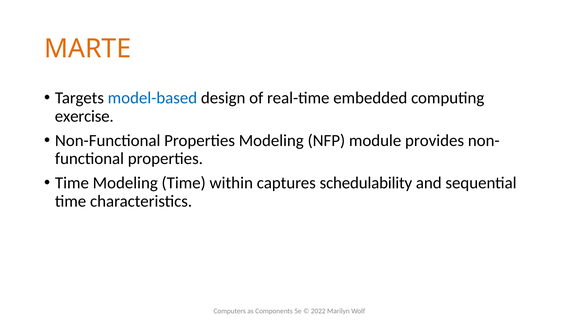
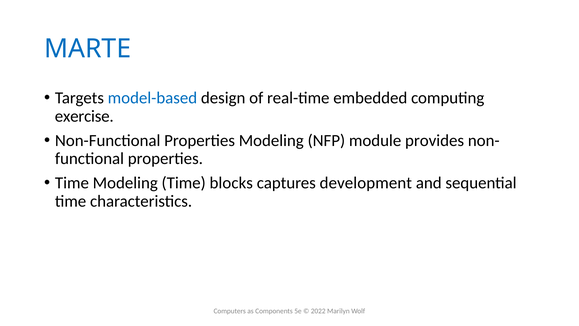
MARTE colour: orange -> blue (88, 49)
within: within -> blocks (231, 183)
schedulability: schedulability -> development (366, 183)
